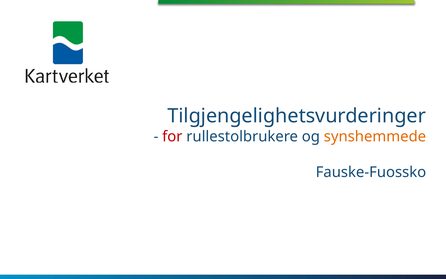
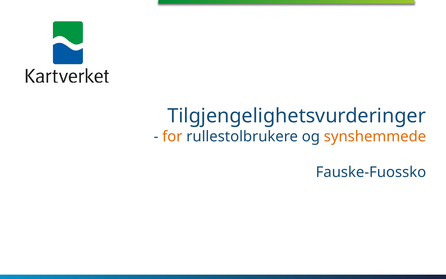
for colour: red -> orange (172, 136)
